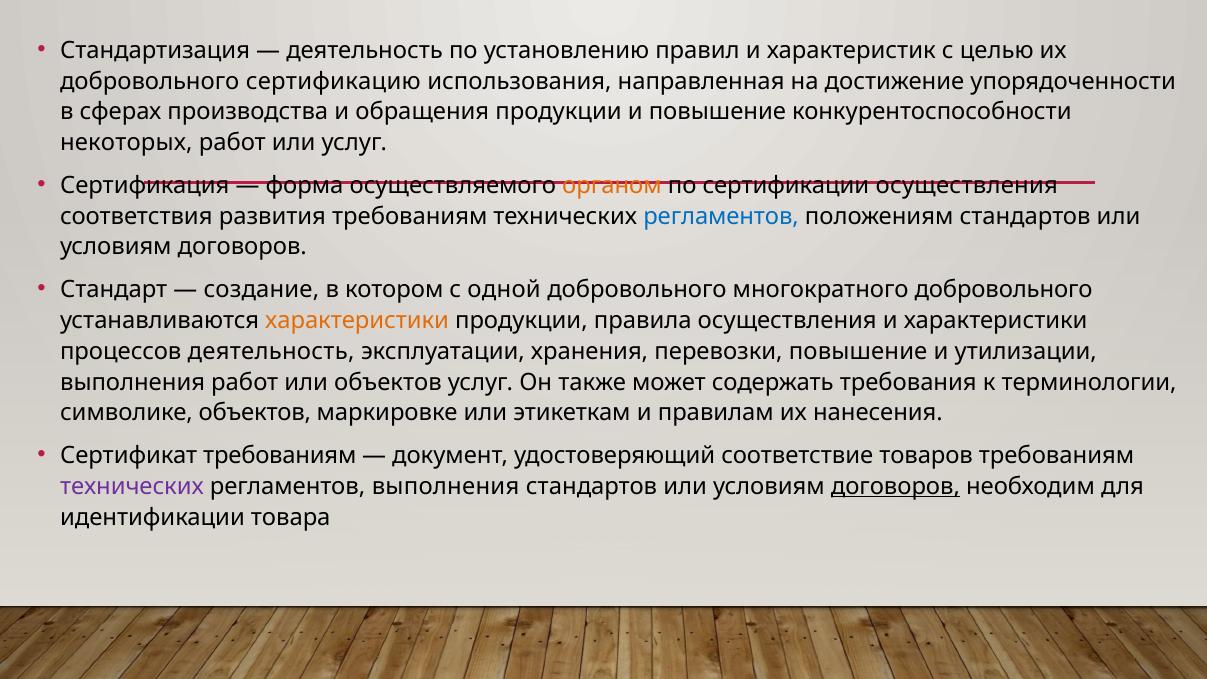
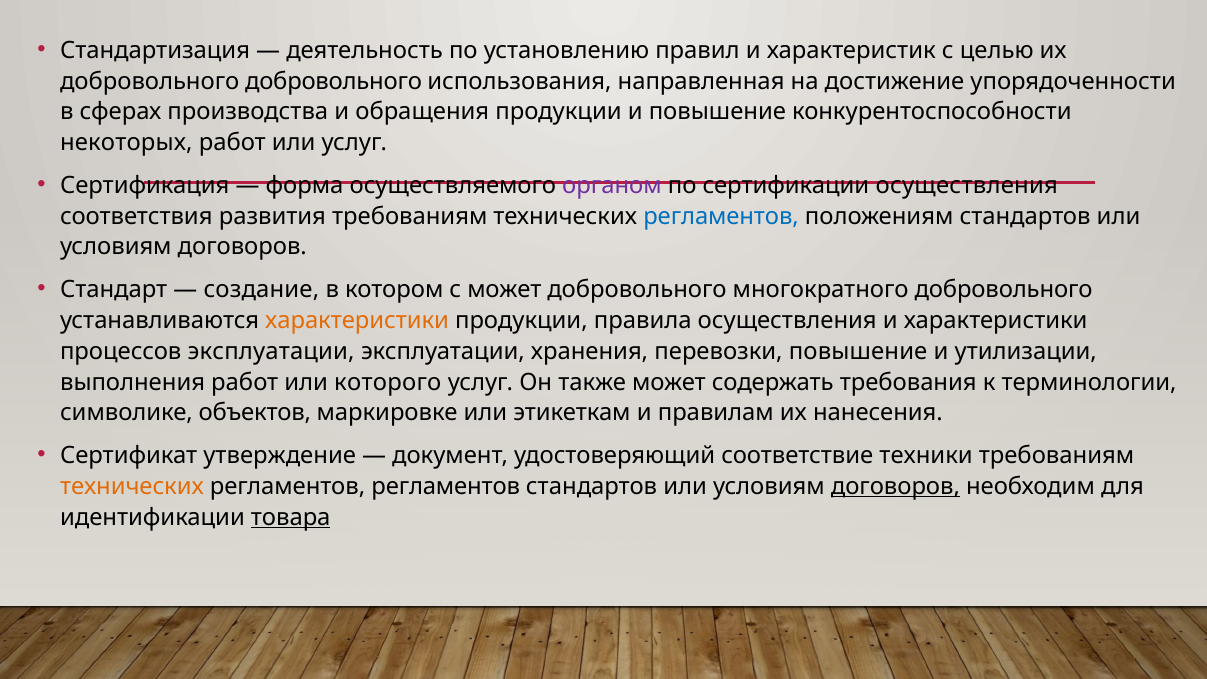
добровольного сертификацию: сертификацию -> добровольного (334, 81)
органом colour: orange -> purple (612, 185)
с одной: одной -> может (504, 289)
процессов деятельность: деятельность -> эксплуатации (271, 351)
или объектов: объектов -> которого (388, 382)
Сертификат требованиям: требованиям -> утверждение (280, 455)
товаров: товаров -> техники (926, 455)
технических colour: purple -> orange (132, 486)
регламентов выполнения: выполнения -> регламентов (446, 486)
товара underline: none -> present (291, 517)
